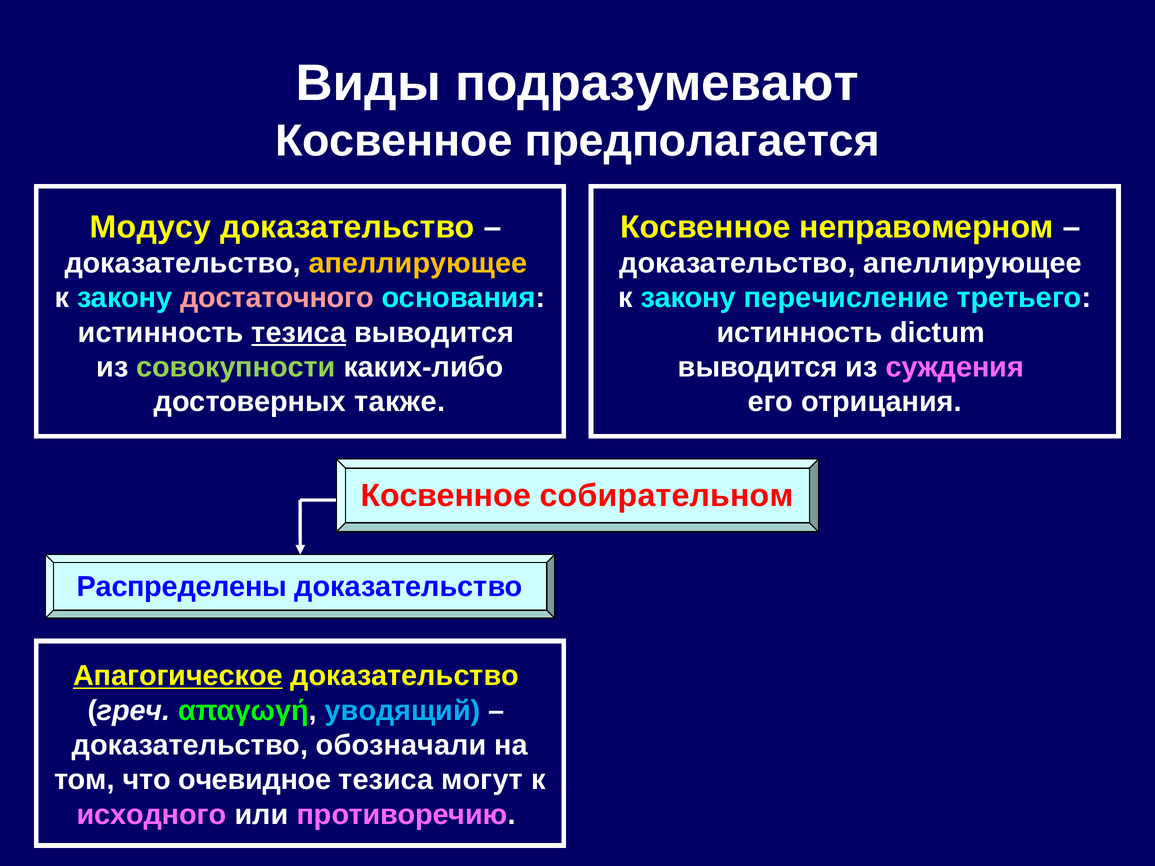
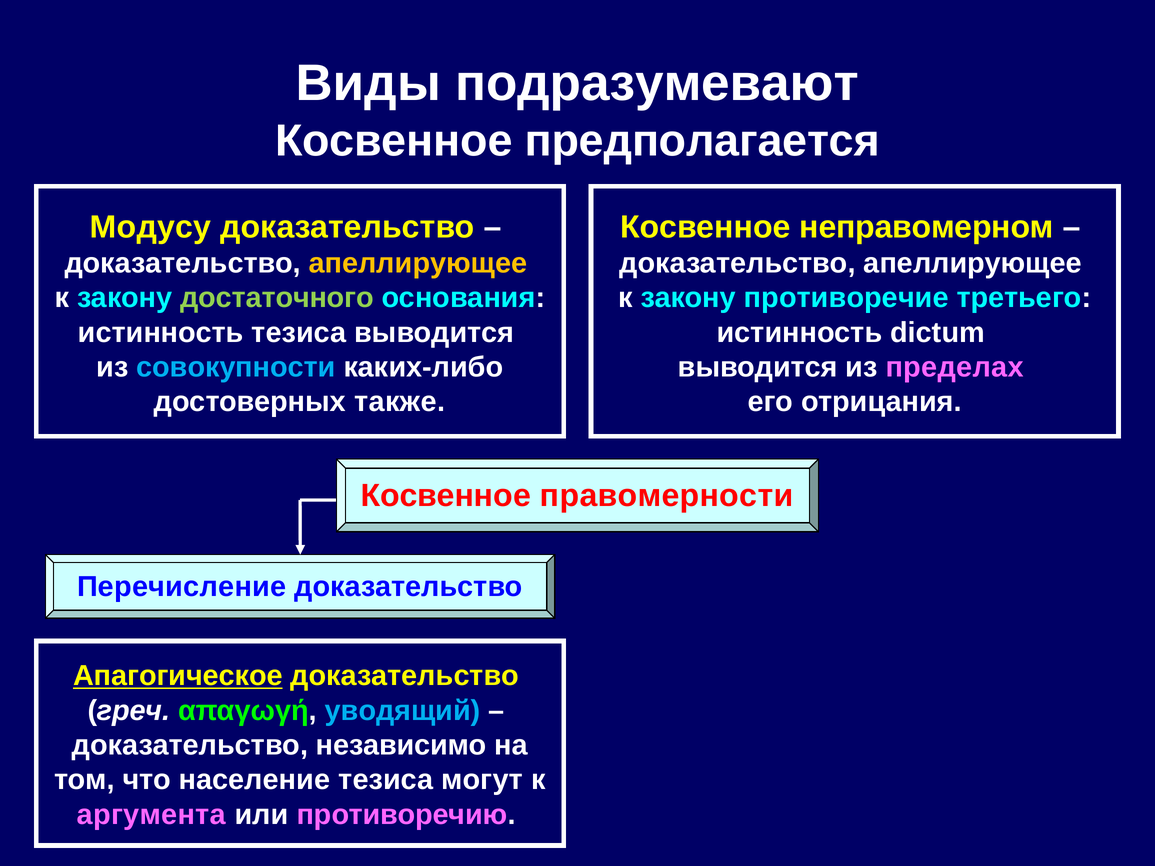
достаточного colour: pink -> light green (277, 298)
перечисление: перечисление -> противоречие (846, 298)
тезиса underline: present -> none (299, 333)
совокупности colour: light green -> light blue (236, 367)
суждения: суждения -> пределах (955, 367)
собирательном: собирательном -> правомерности (667, 496)
Распределены: Распределены -> Перечисление (182, 587)
обозначали: обозначали -> независимо (401, 745)
очевидное: очевидное -> население (254, 780)
исходного: исходного -> аргумента (151, 815)
